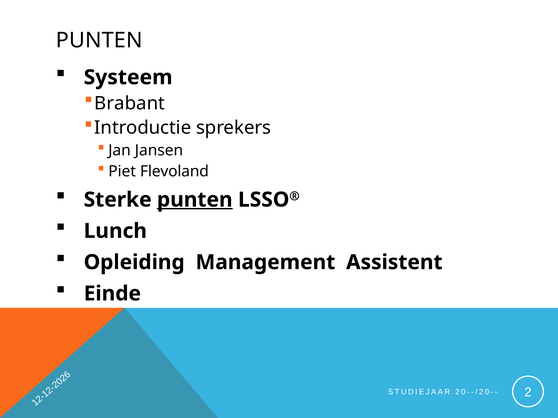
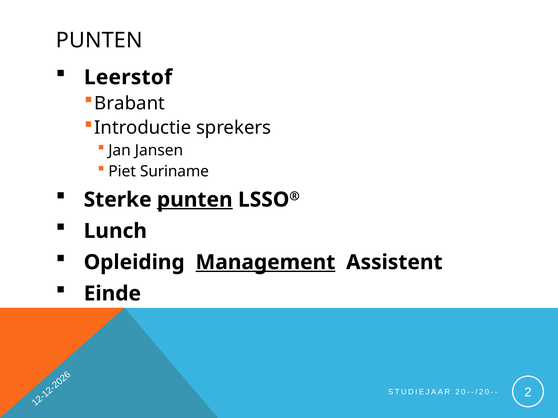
Systeem: Systeem -> Leerstof (128, 77)
Flevoland: Flevoland -> Suriname (174, 171)
Management underline: none -> present (265, 263)
